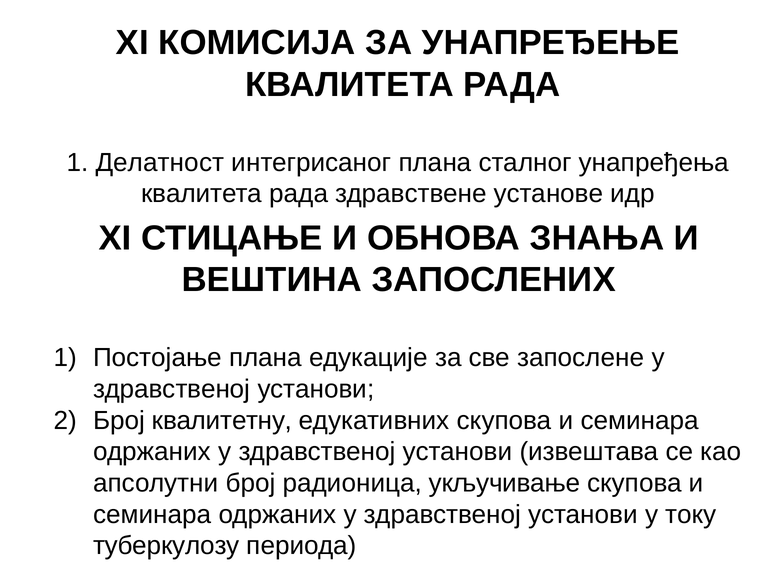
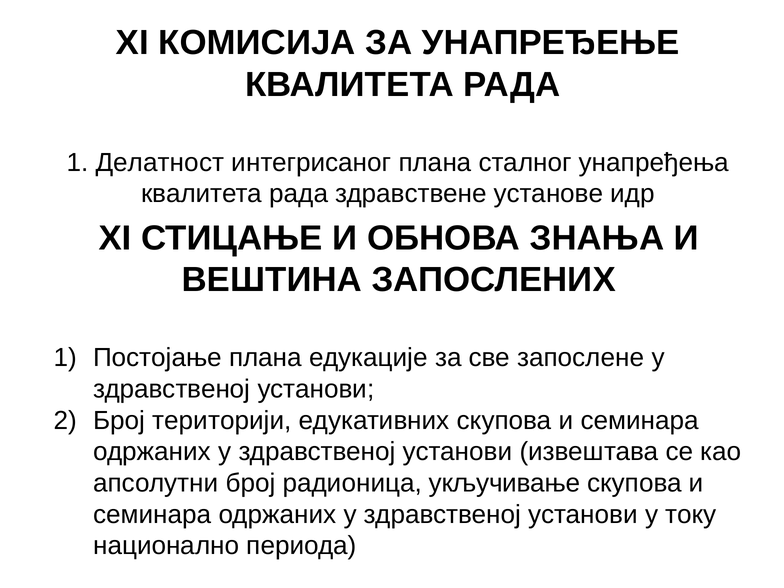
квалитетну: квалитетну -> територији (222, 420)
туберкулозу: туберкулозу -> национално (166, 546)
